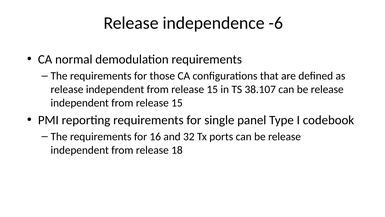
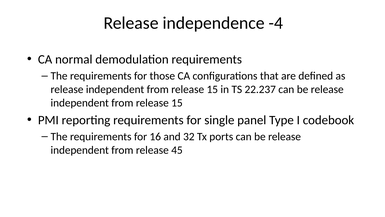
-6: -6 -> -4 (276, 23)
38.107: 38.107 -> 22.237 (260, 89)
18: 18 -> 45 (177, 150)
